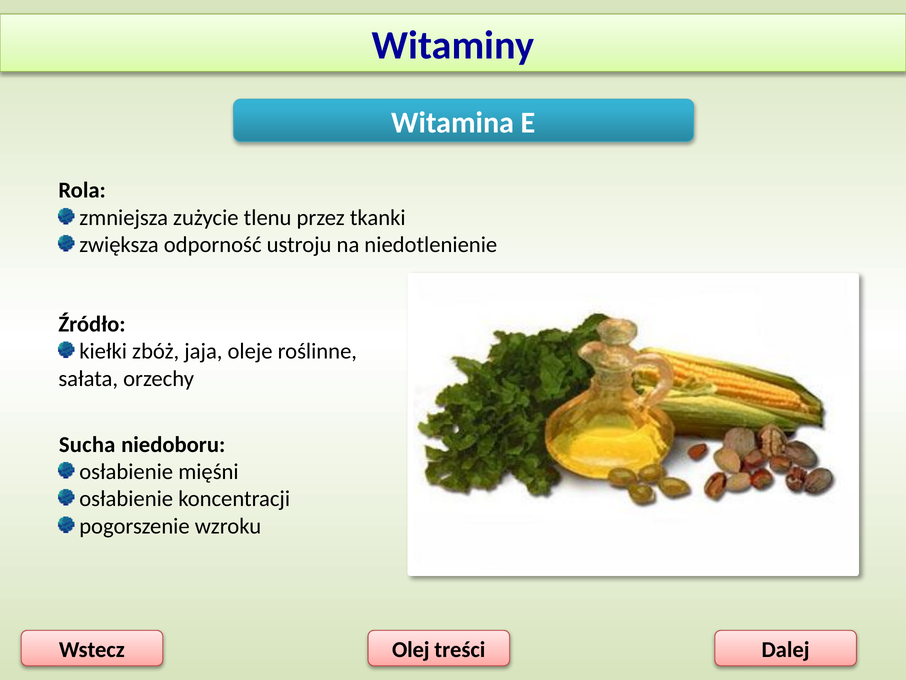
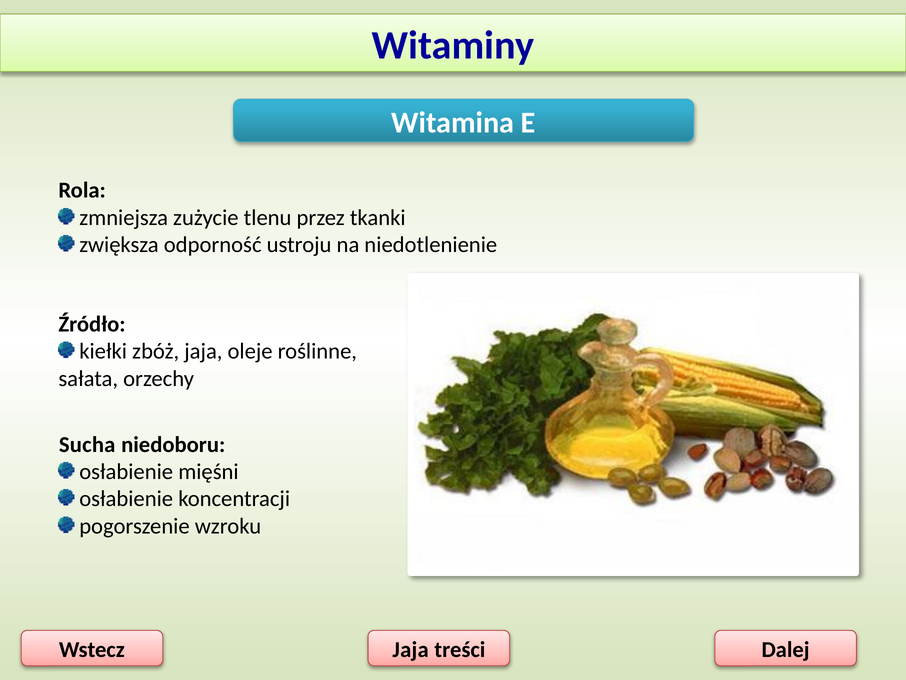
Olej: Olej -> Jaja (411, 649)
